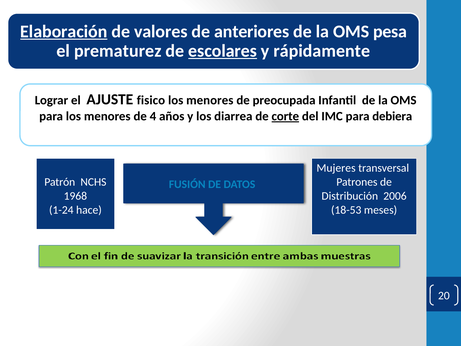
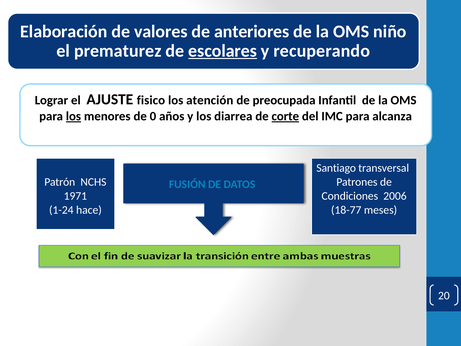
Elaboración underline: present -> none (64, 31)
pesa: pesa -> niño (390, 31)
rápidamente: rápidamente -> recuperando (322, 51)
menores: menores -> atención (210, 100)
los underline: none -> present (73, 116)
4: 4 -> 0 (153, 116)
debiera: debiera -> alcanza (392, 116)
Mujeres: Mujeres -> Santiago (336, 168)
1968: 1968 -> 1971 (75, 196)
Distribución: Distribución -> Condiciones (350, 196)
18-53: 18-53 -> 18-77 (346, 210)
